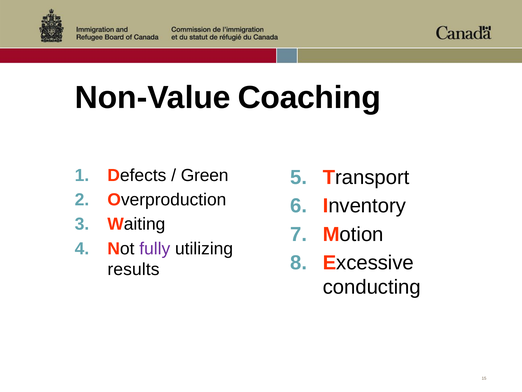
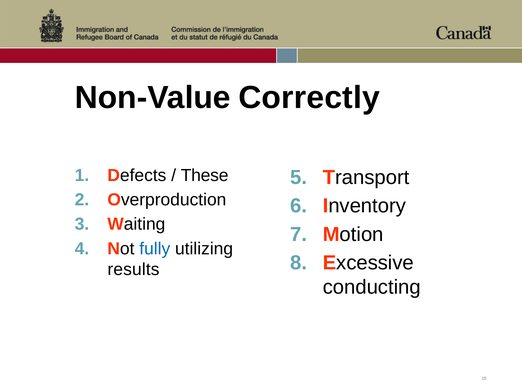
Coaching: Coaching -> Correctly (309, 97)
Green: Green -> These (205, 175)
fully colour: purple -> blue (155, 248)
